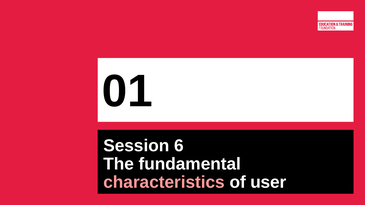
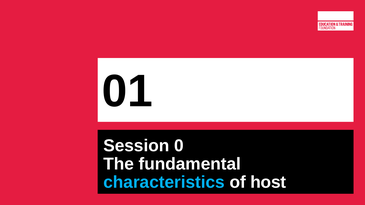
6: 6 -> 0 (179, 146)
characteristics colour: pink -> light blue (164, 182)
user: user -> host (268, 182)
